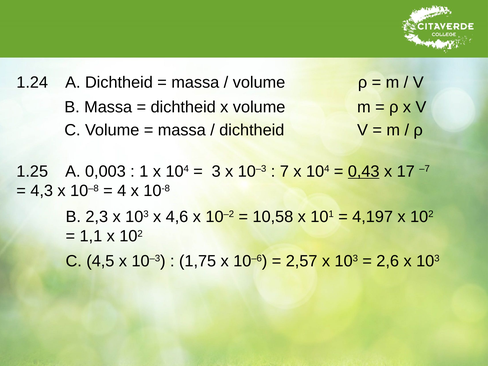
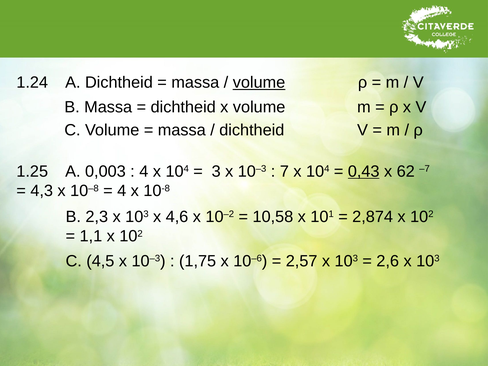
volume underline: none -> present (259, 83)
1: 1 -> 4 (144, 171)
17: 17 -> 62 (406, 171)
4,197: 4,197 -> 2,874 (373, 217)
